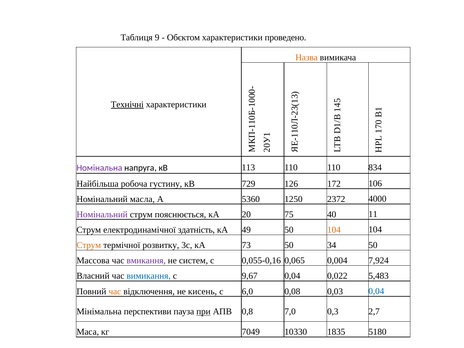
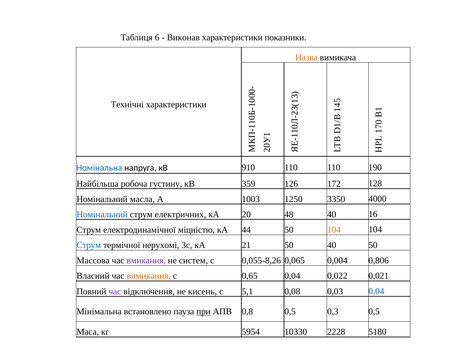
9: 9 -> 6 (157, 37)
Обєктом: Обєктом -> Виконав (183, 37)
проведено: проведено -> показники (286, 37)
Технічні underline: present -> none (127, 105)
Номінальна colour: purple -> blue (99, 168)
113: 113 -> 910 (248, 168)
834: 834 -> 190 (375, 167)
729: 729 -> 359 (249, 184)
106: 106 -> 128 (375, 183)
5360: 5360 -> 1003 (251, 199)
2372: 2372 -> 3350 (336, 199)
Номінальний colour: purple -> blue (102, 214)
пояснюється: пояснюється -> електричних (180, 214)
75: 75 -> 48 (289, 214)
11: 11 -> 16 (373, 214)
здатність: здатність -> міцністю (196, 230)
49: 49 -> 44 (246, 230)
Струм colour: orange -> blue (89, 245)
розвитку: розвитку -> нерухомі (161, 245)
73: 73 -> 21 (246, 245)
50 34: 34 -> 40 (332, 245)
0,055-0,16: 0,055-0,16 -> 0,055-8,26 (261, 261)
7,924: 7,924 -> 0,806 (379, 260)
вимикання colour: blue -> orange (149, 276)
9,67: 9,67 -> 0,65 (250, 276)
5,483: 5,483 -> 0,021 (379, 276)
час colour: orange -> purple (115, 291)
6,0: 6,0 -> 5,1 (247, 291)
перспективи: перспективи -> встановлено (148, 312)
0,8 7,0: 7,0 -> 0,5 (290, 312)
0,3 2,7: 2,7 -> 0,5 (374, 311)
7049: 7049 -> 5954 (251, 332)
1835: 1835 -> 2228 (336, 332)
